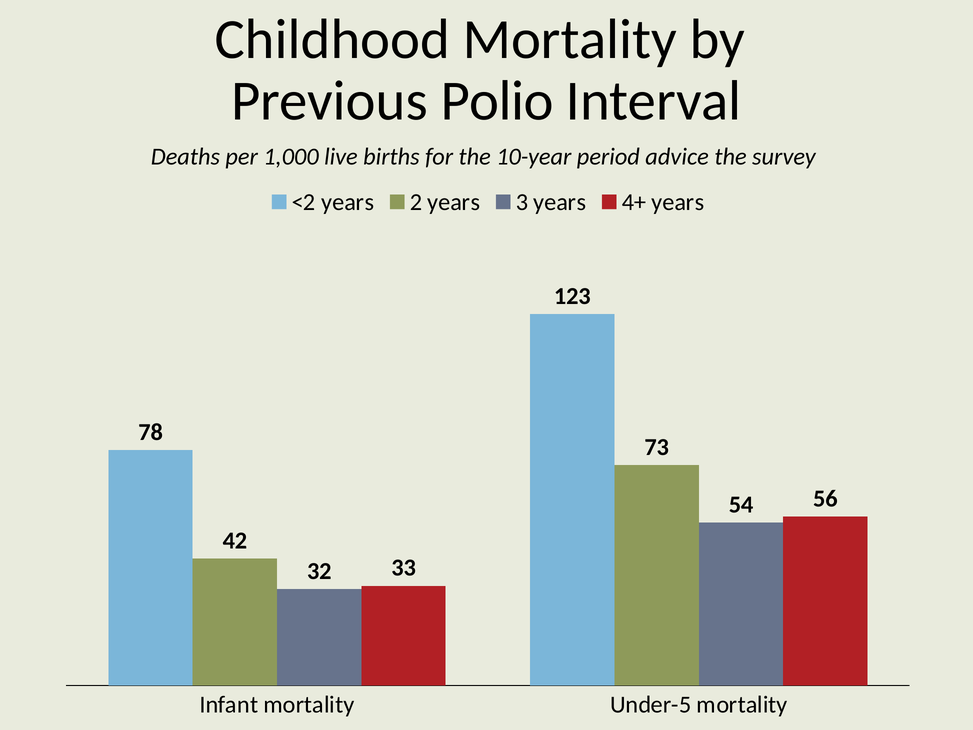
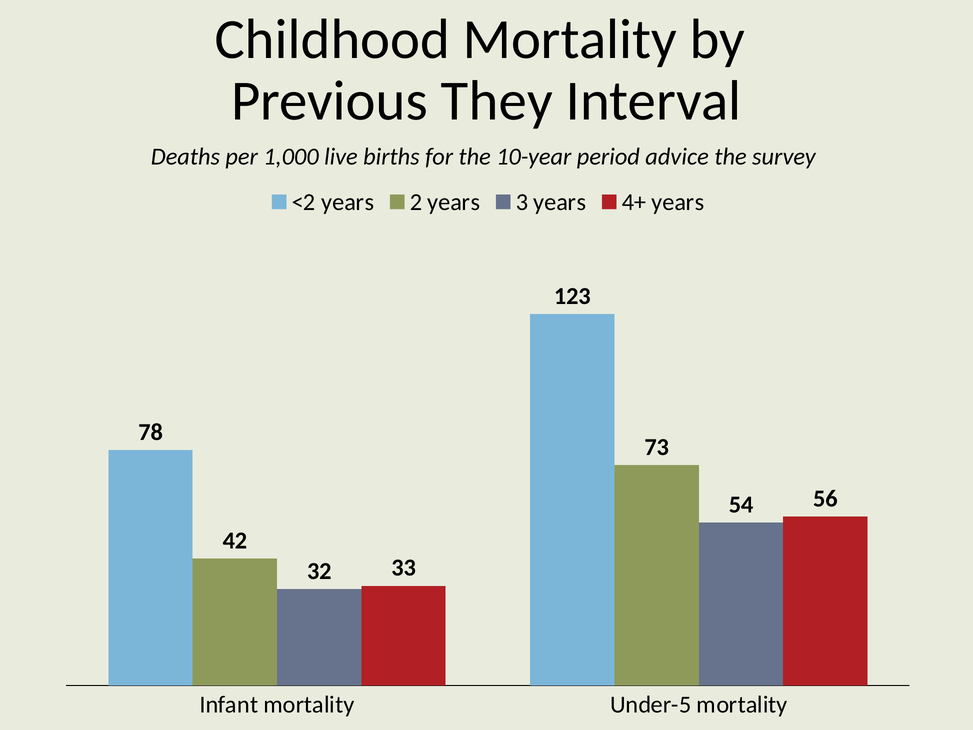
Polio: Polio -> They (497, 101)
